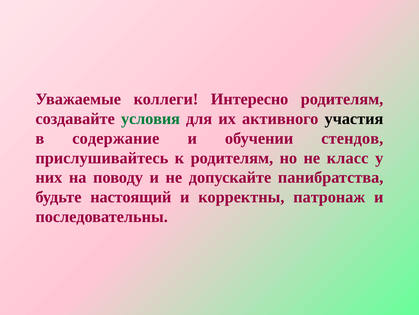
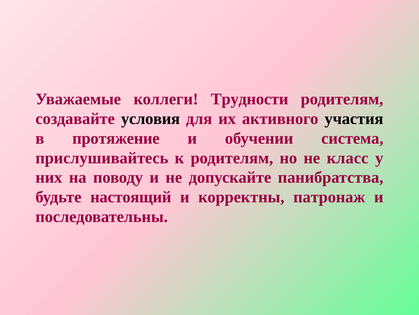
Интересно: Интересно -> Трудности (250, 99)
условия colour: green -> black (150, 118)
содержание: содержание -> протяжение (116, 138)
стендов: стендов -> система (352, 138)
